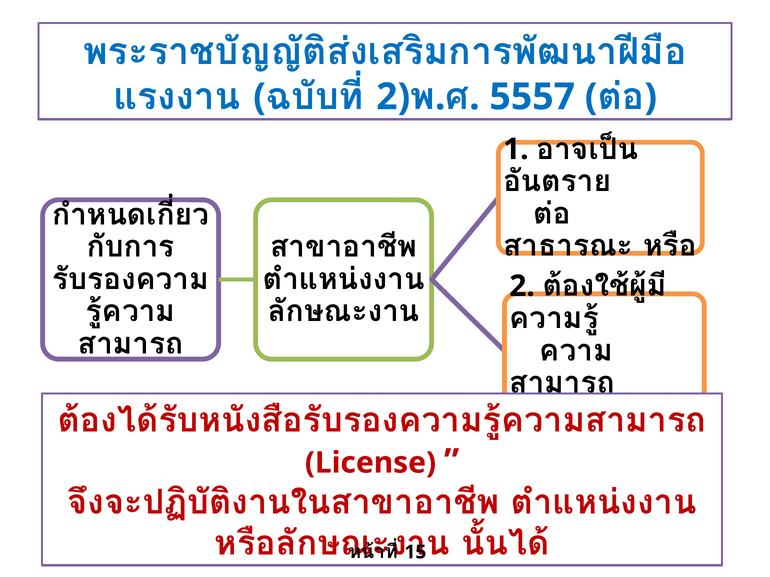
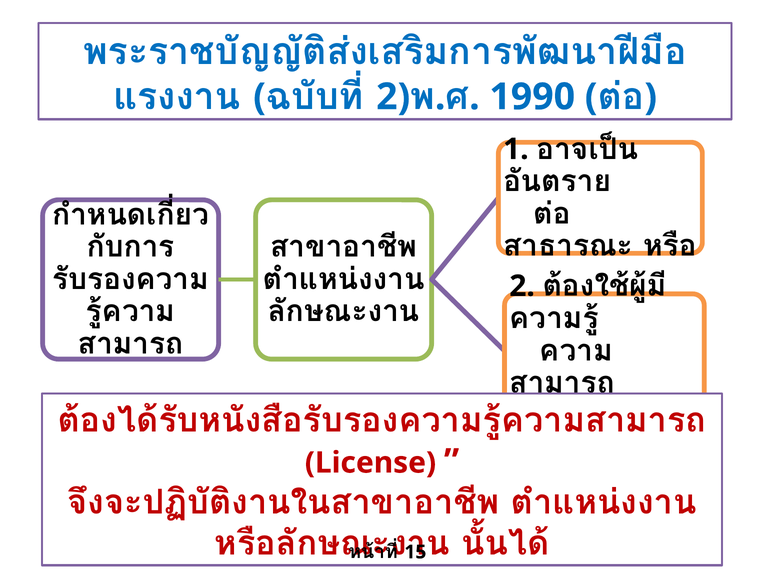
5557: 5557 -> 1990 (532, 97)
